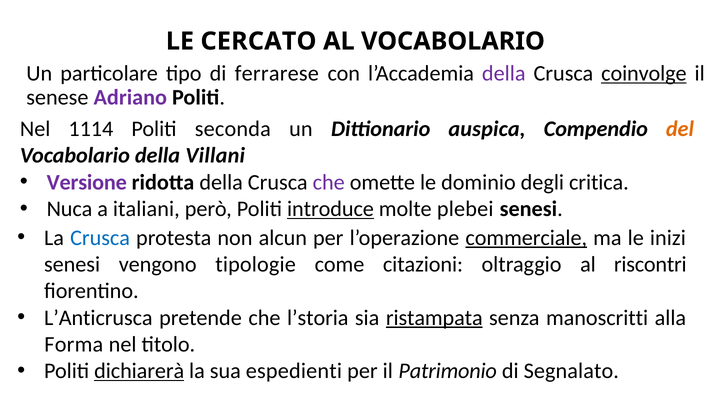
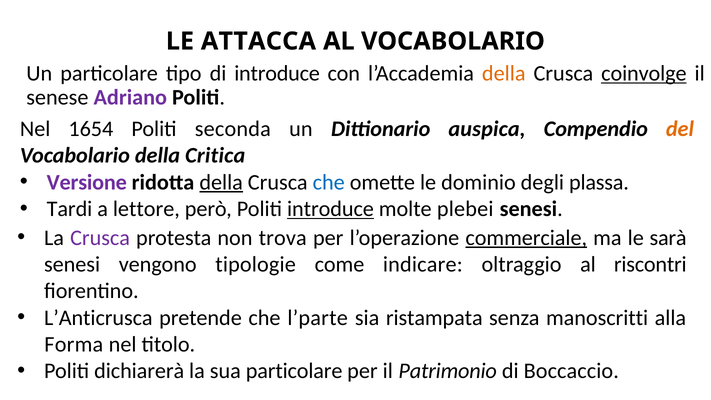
CERCATO: CERCATO -> ATTACCA (258, 41)
di ferrarese: ferrarese -> introduce (277, 74)
della colour: purple -> orange (504, 74)
1114: 1114 -> 1654 (91, 129)
Villani: Villani -> Critica (215, 156)
della underline: none -> present (221, 182)
che colour: purple -> blue (329, 182)
critica: critica -> plassa (599, 182)
Nuca: Nuca -> Tardi (69, 209)
italiani: italiani -> lettore (146, 209)
Crusca colour: blue -> purple (100, 238)
alcun: alcun -> trova (283, 238)
inizi: inizi -> sarà (668, 238)
citazioni: citazioni -> indicare (423, 264)
l’storia: l’storia -> l’parte (318, 318)
ristampata underline: present -> none (434, 318)
dichiarerà underline: present -> none (139, 371)
sua espedienti: espedienti -> particolare (294, 371)
Segnalato: Segnalato -> Boccaccio (571, 371)
